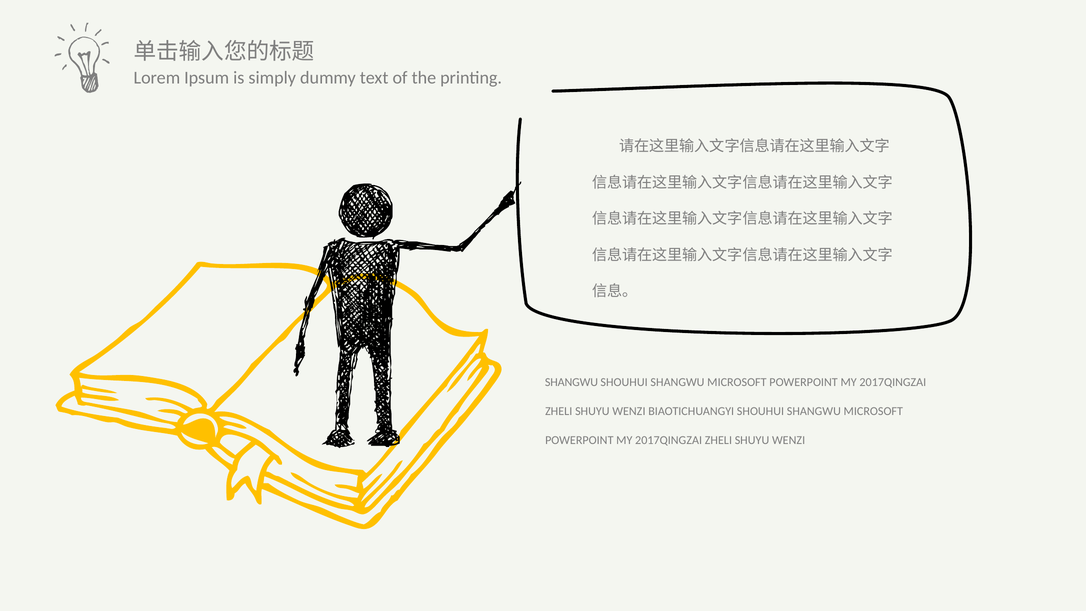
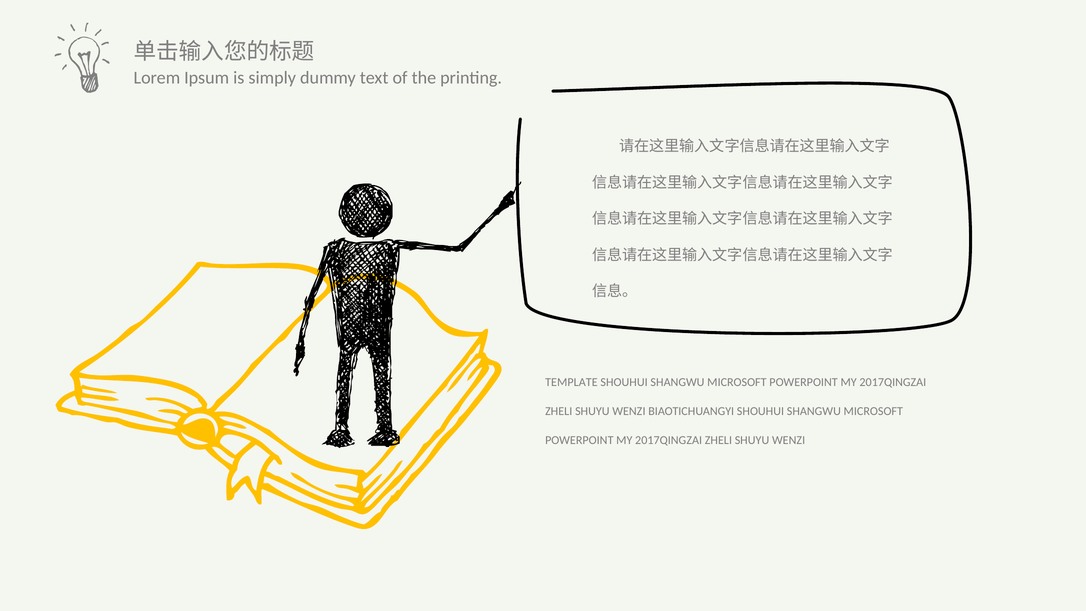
SHANGWU: SHANGWU -> TEMPLATE (571, 382)
